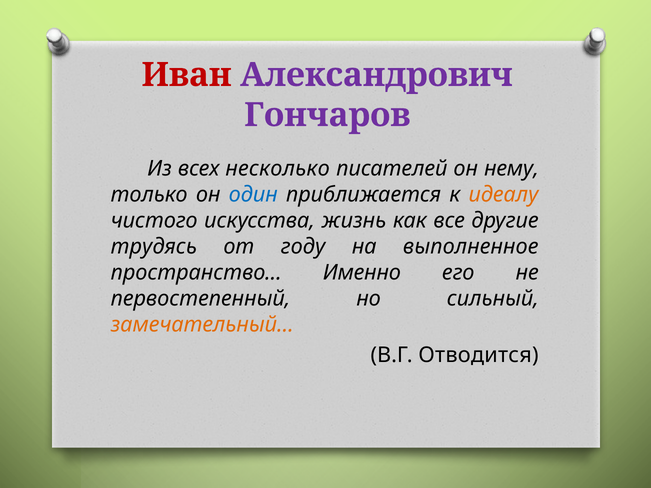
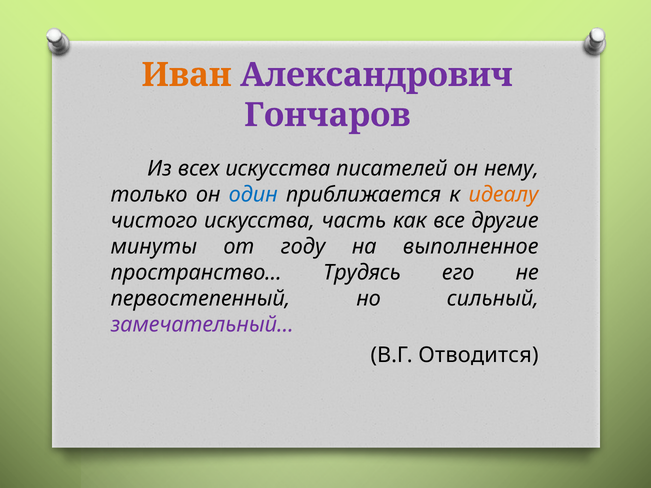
Иван colour: red -> orange (187, 75)
всех несколько: несколько -> искусства (278, 169)
жизнь: жизнь -> часть (354, 221)
трудясь: трудясь -> минуты (154, 247)
Именно: Именно -> Трудясь (362, 273)
замечательный… colour: orange -> purple (202, 325)
